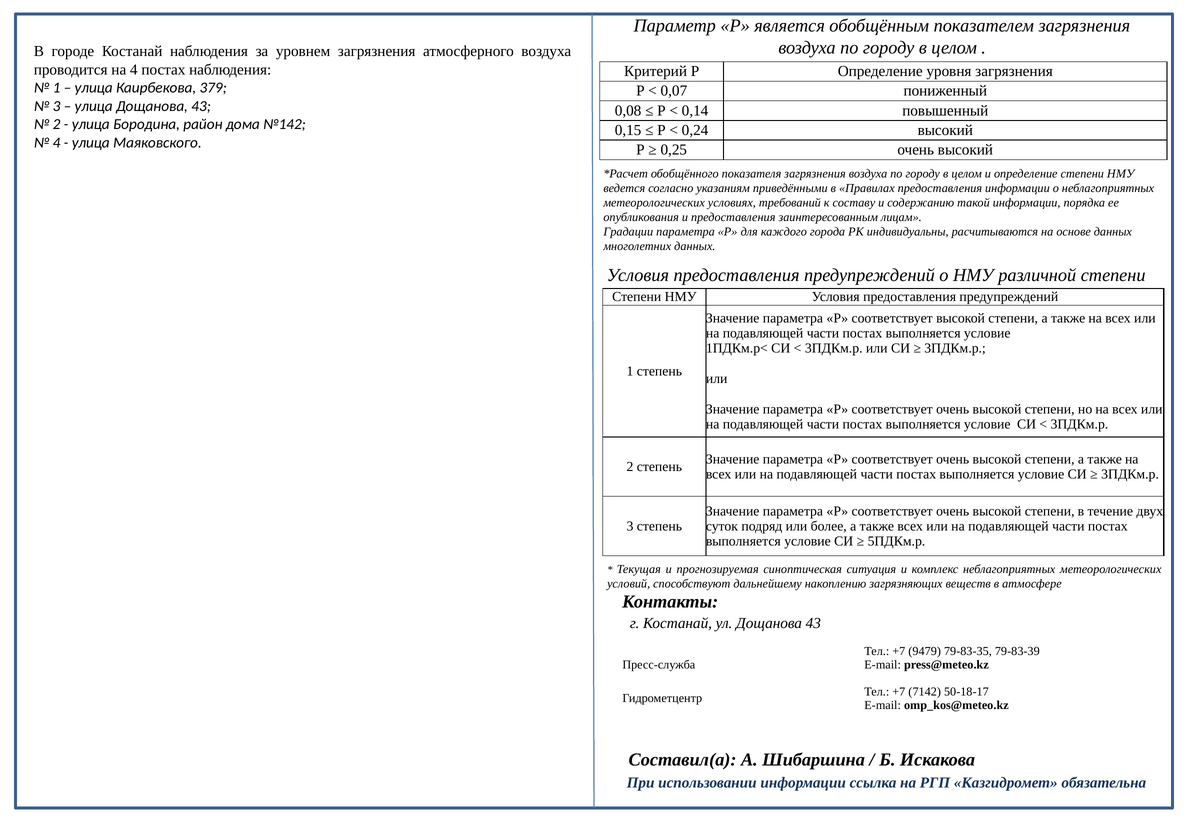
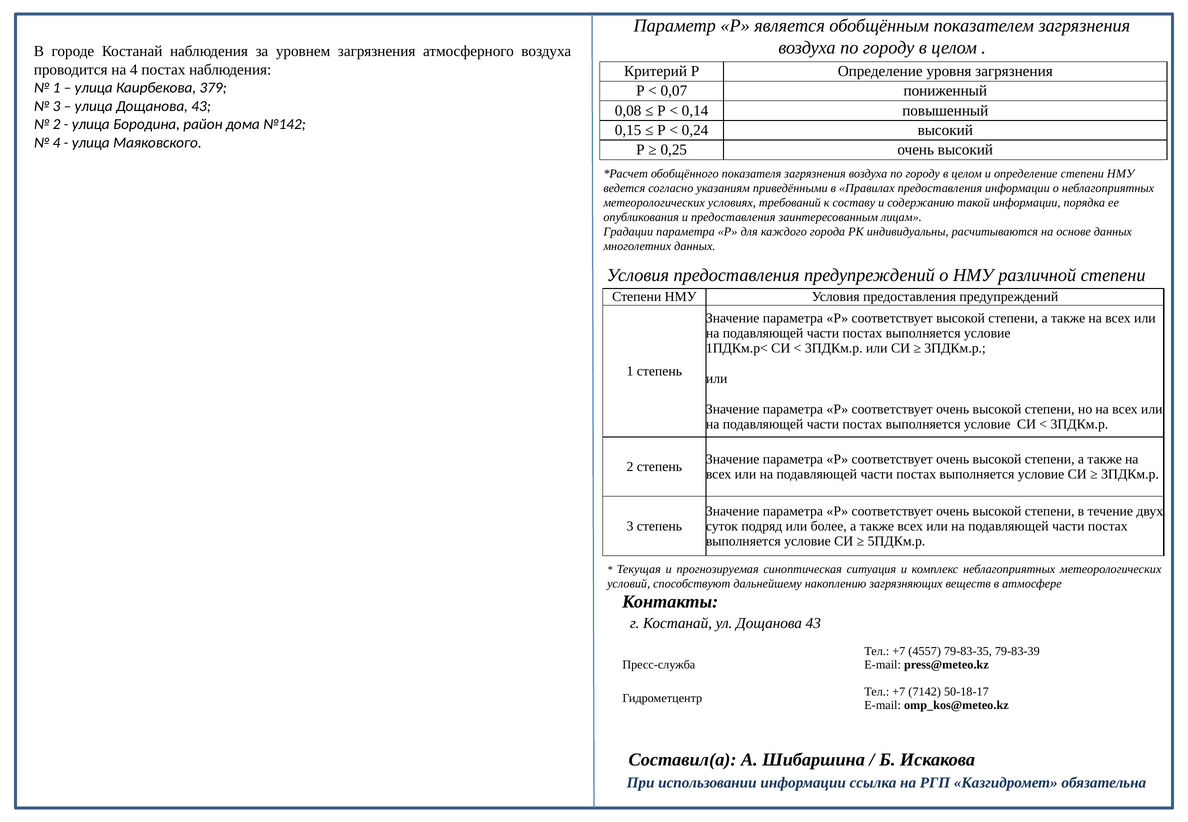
9479: 9479 -> 4557 (925, 652)
